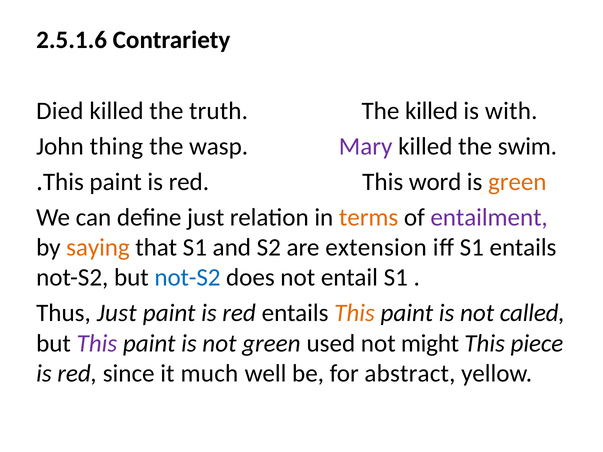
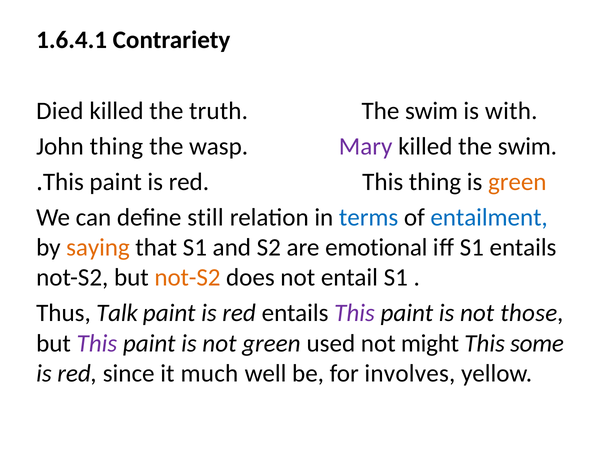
2.5.1.6: 2.5.1.6 -> 1.6.4.1 (72, 40)
killed: killed -> swim (432, 111)
This word: word -> thing (435, 182)
define just: just -> still (206, 218)
terms colour: orange -> blue (369, 218)
entailment colour: purple -> blue (489, 218)
extension: extension -> emotional (376, 248)
not-S2 colour: blue -> orange (187, 278)
Thus Just: Just -> Talk (117, 313)
This colour: orange -> purple (355, 313)
called: called -> those (532, 313)
piece: piece -> some (537, 343)
abstract: abstract -> involves (410, 374)
